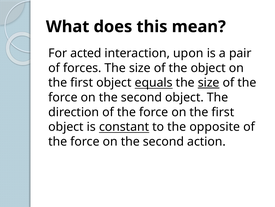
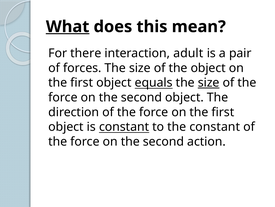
What underline: none -> present (68, 27)
acted: acted -> there (86, 53)
upon: upon -> adult (188, 53)
the opposite: opposite -> constant (215, 126)
